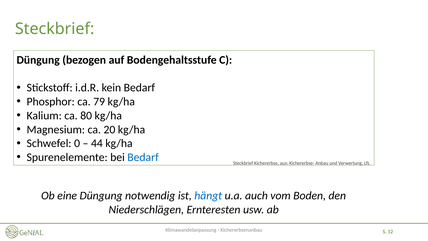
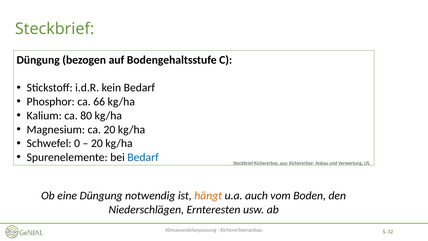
79: 79 -> 66 (99, 102)
44: 44 -> 20 (97, 143)
hängt colour: blue -> orange (208, 195)
